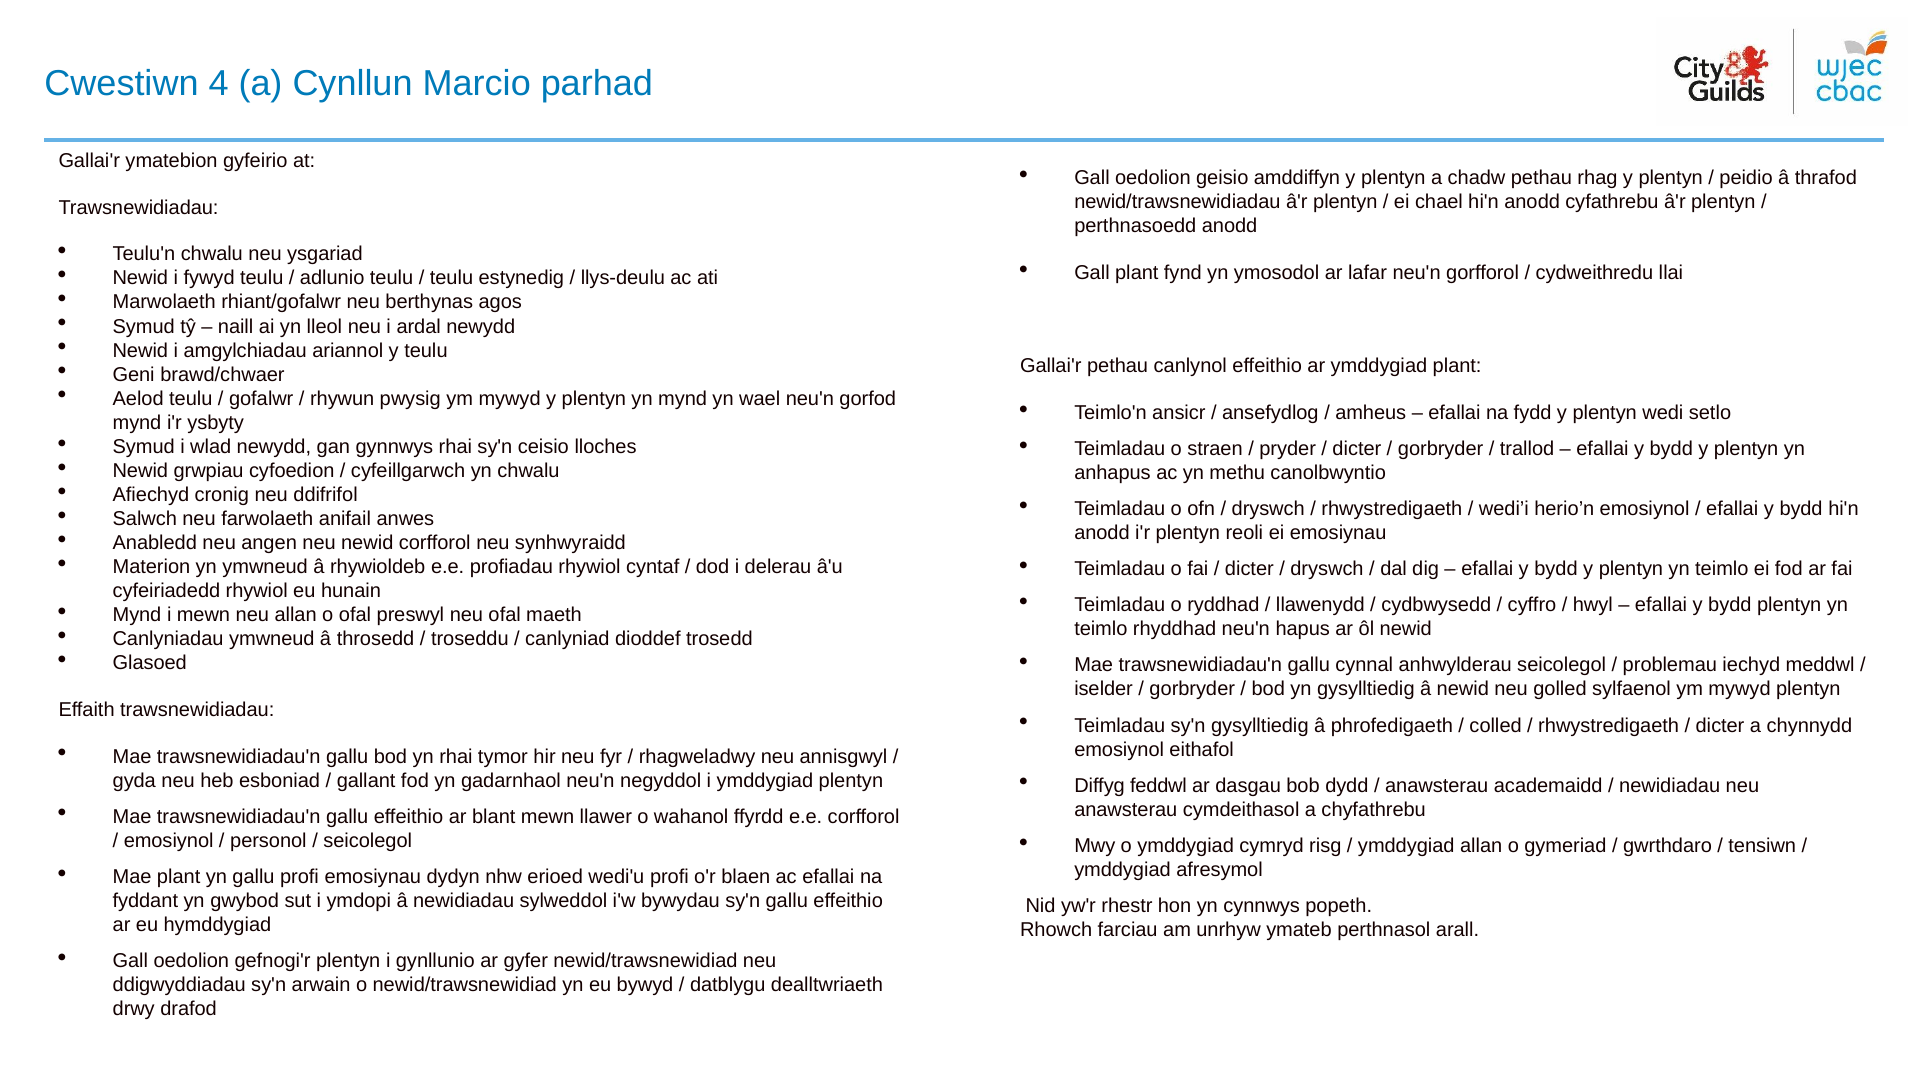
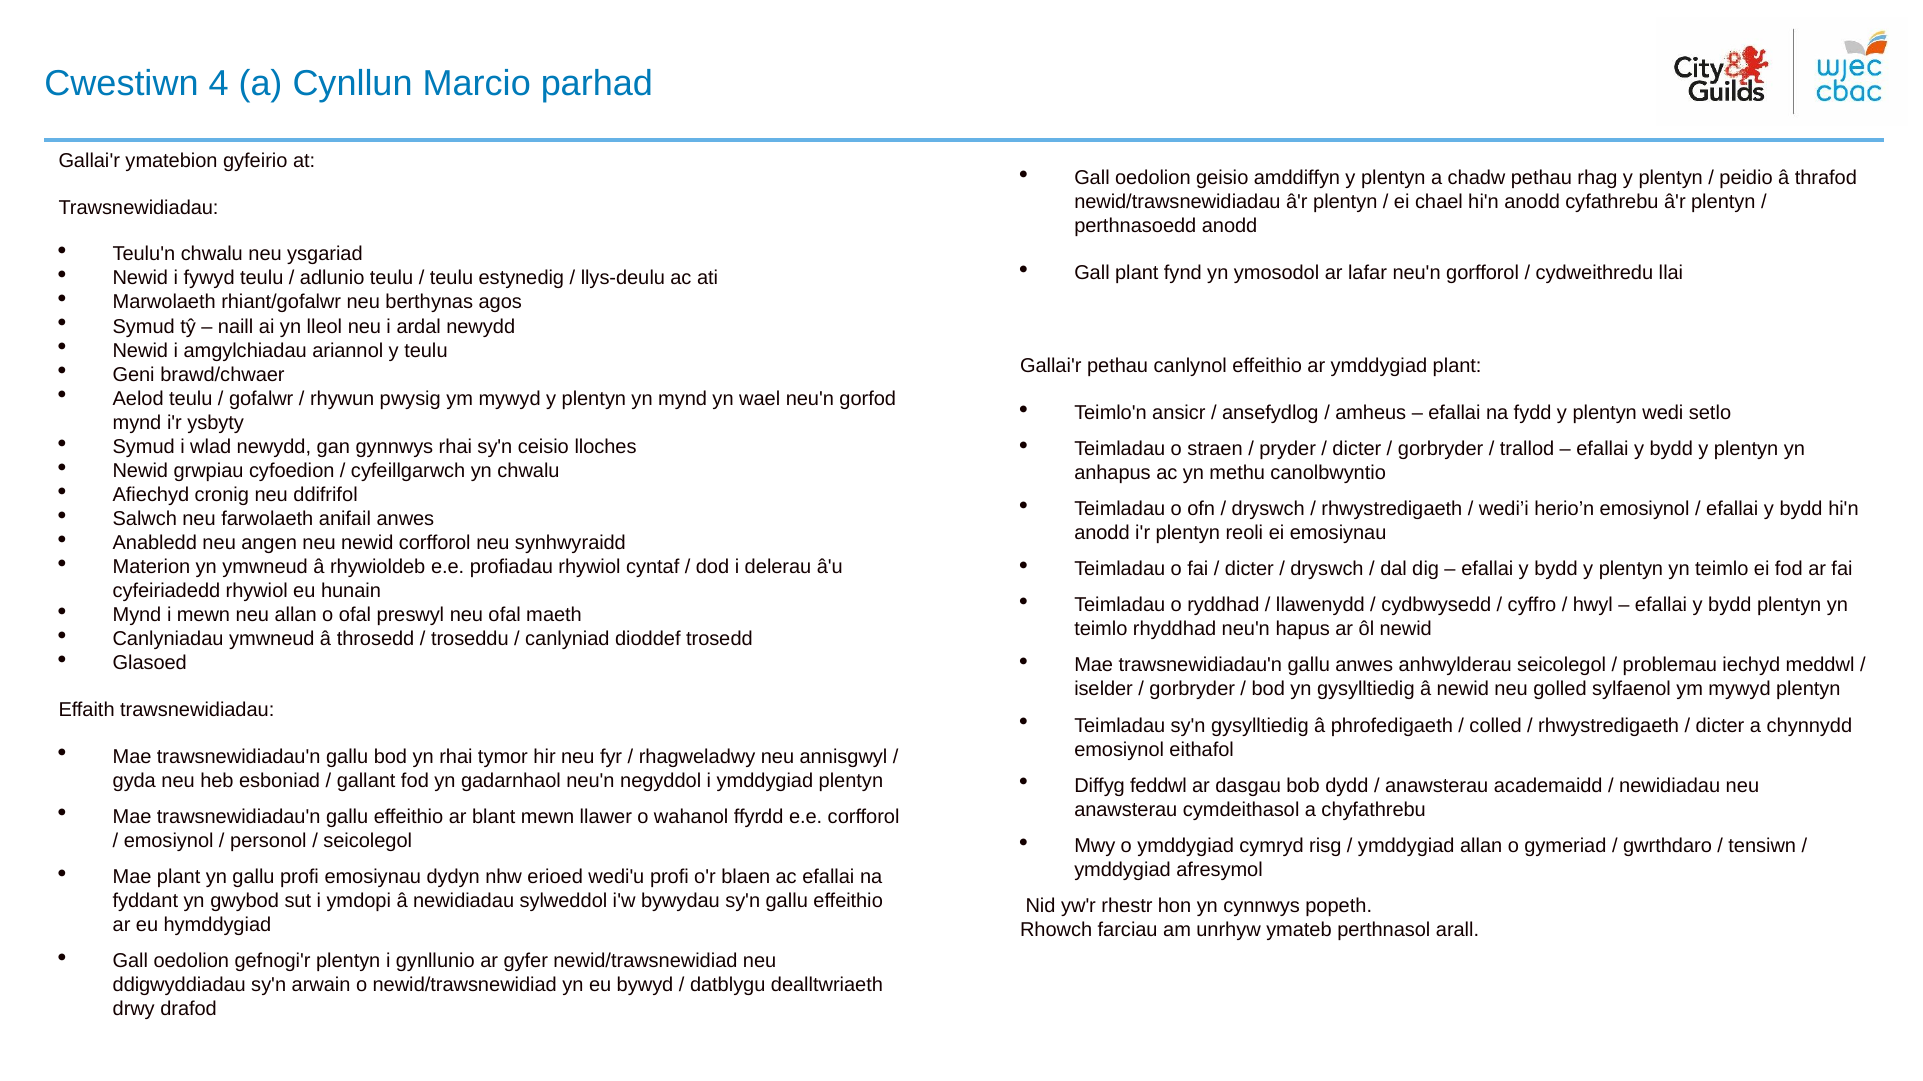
gallu cynnal: cynnal -> anwes (1364, 666)
